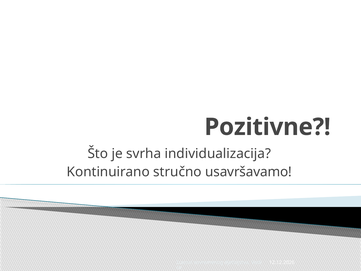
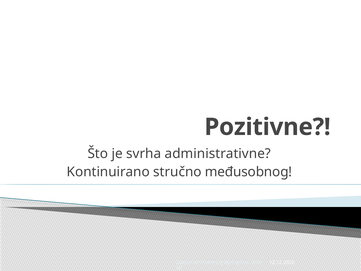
individualizacija: individualizacija -> administrativne (218, 153)
usavršavamo: usavršavamo -> međusobnog (249, 172)
